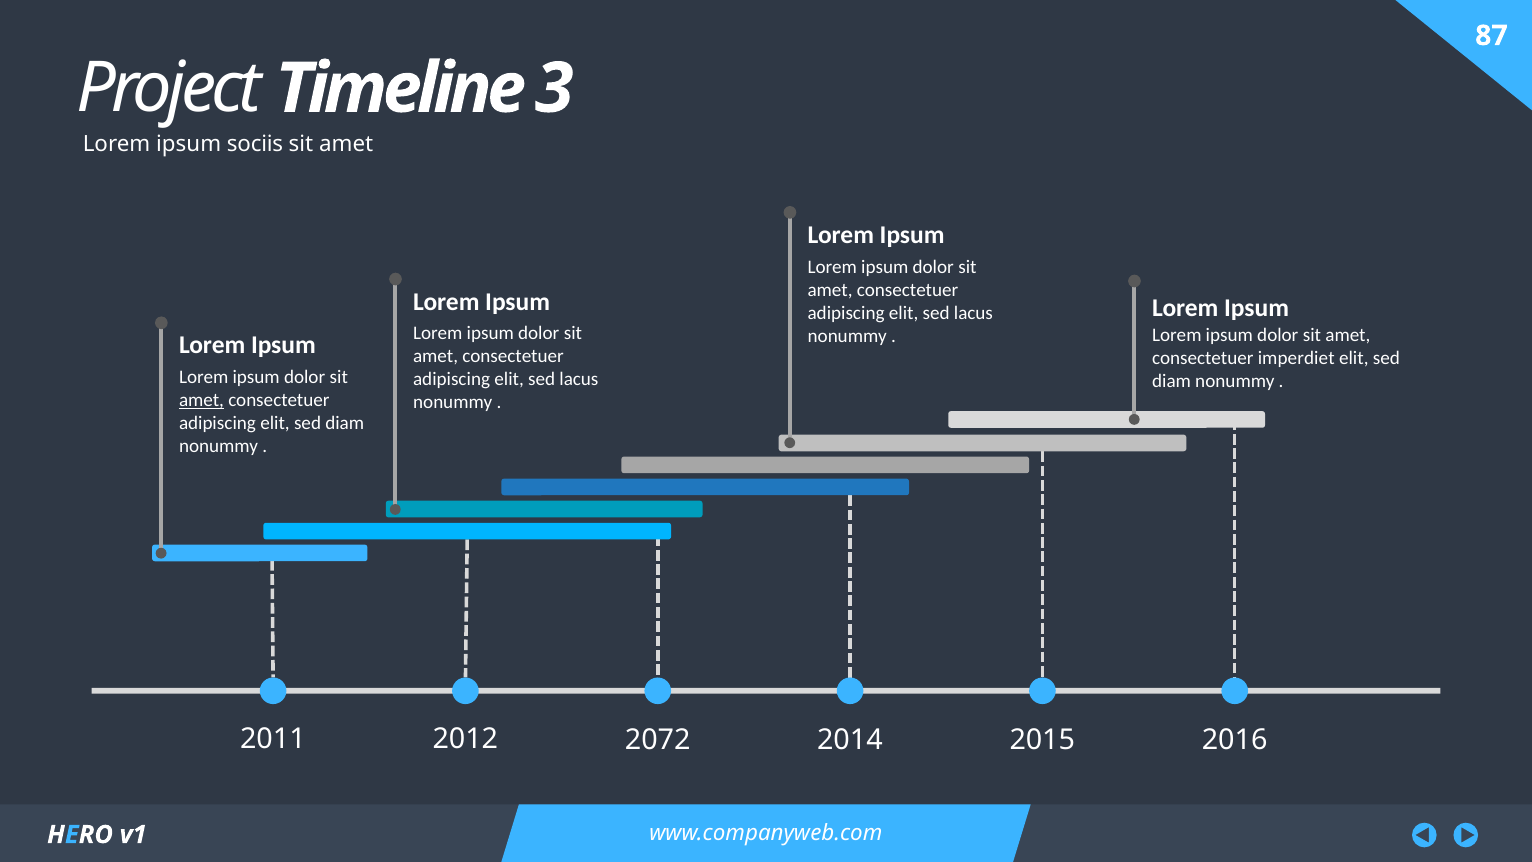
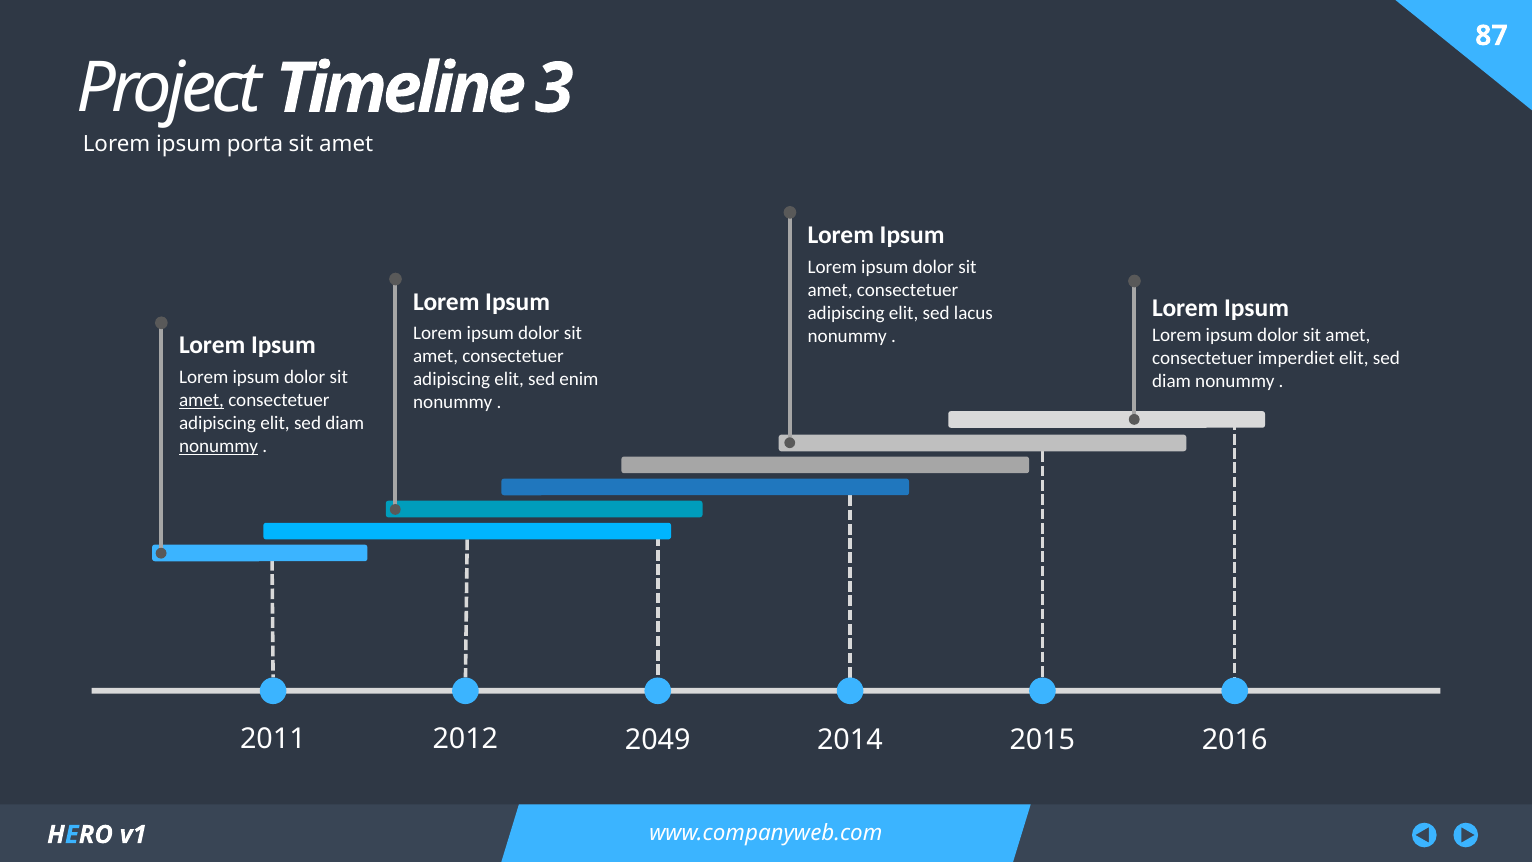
sociis: sociis -> porta (255, 144)
lacus: lacus -> enim (579, 380)
nonummy underline: none -> present (219, 446)
2072: 2072 -> 2049 (658, 740)
